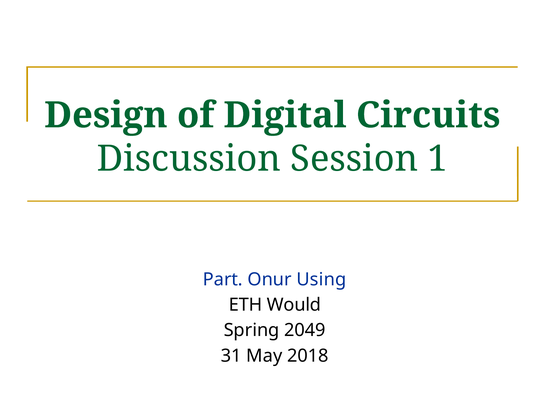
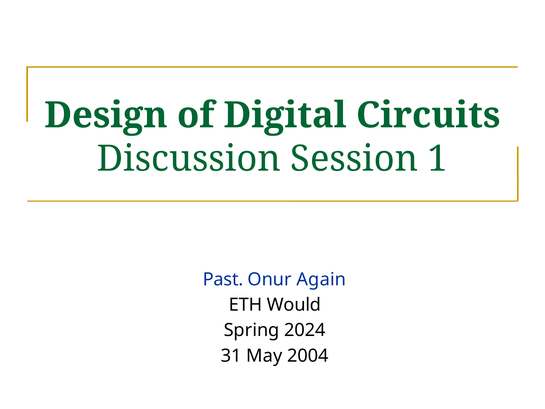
Part: Part -> Past (223, 279)
Using: Using -> Again (321, 279)
2049: 2049 -> 2024 (305, 330)
2018: 2018 -> 2004 (308, 355)
